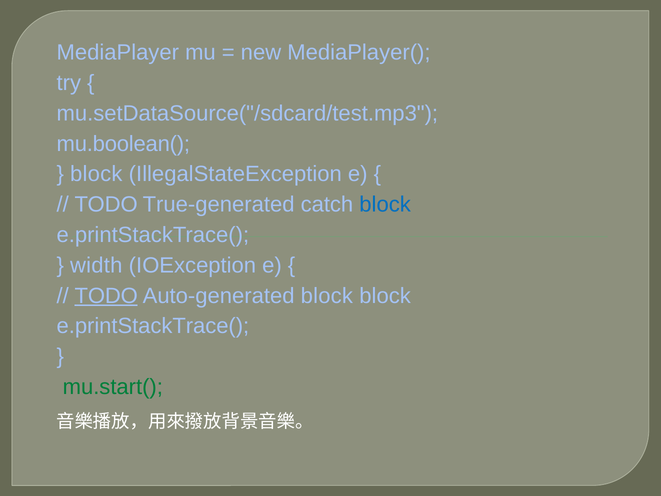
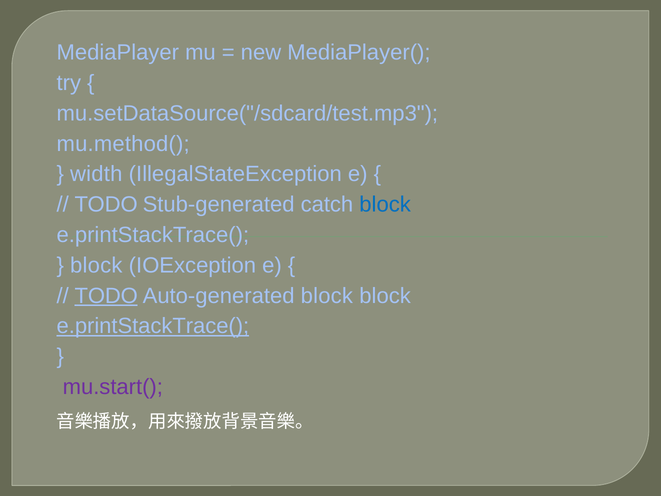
mu.boolean(: mu.boolean( -> mu.method( (123, 144)
block: block -> width (96, 174)
True-generated: True-generated -> Stub-generated (219, 204)
width: width -> block (96, 265)
e.printStackTrace( underline: none -> present (153, 326)
mu.start( colour: green -> purple (113, 387)
